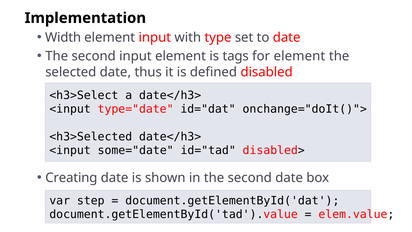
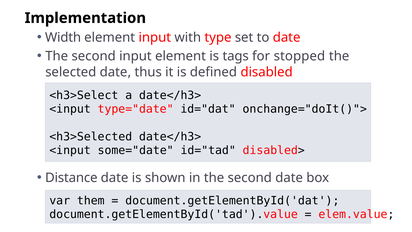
for element: element -> stopped (299, 56)
Creating: Creating -> Distance (71, 178)
step: step -> them (91, 200)
